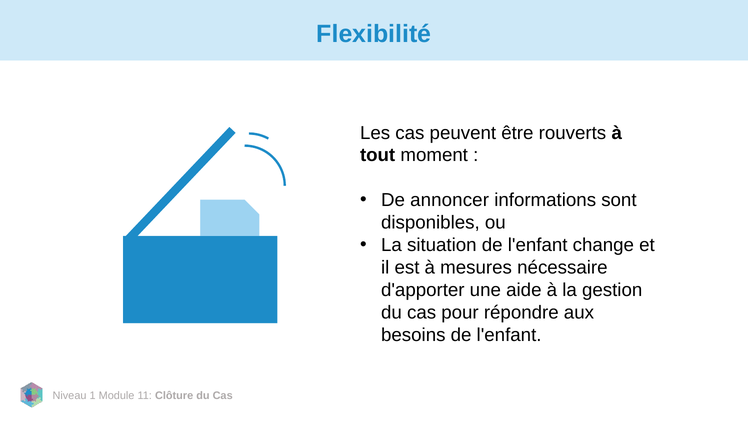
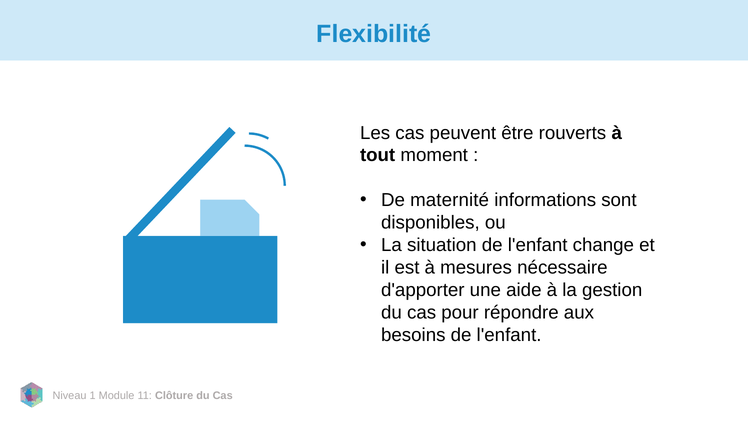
annoncer: annoncer -> maternité (450, 200)
